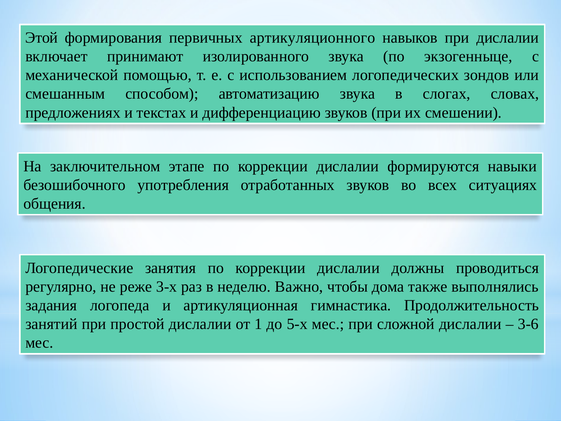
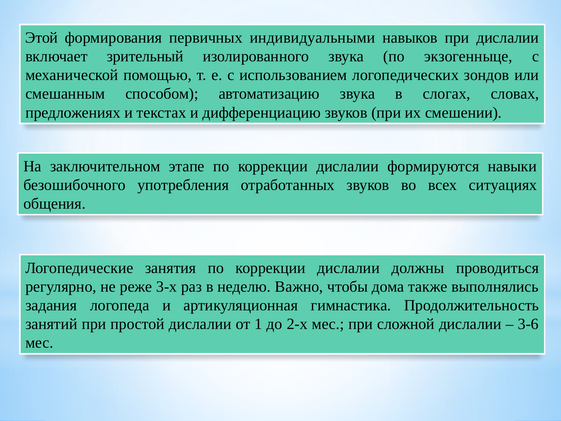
артикуляционного: артикуляционного -> индивидуальными (312, 38)
принимают: принимают -> зрительный (145, 56)
5-х: 5-х -> 2-х (297, 324)
